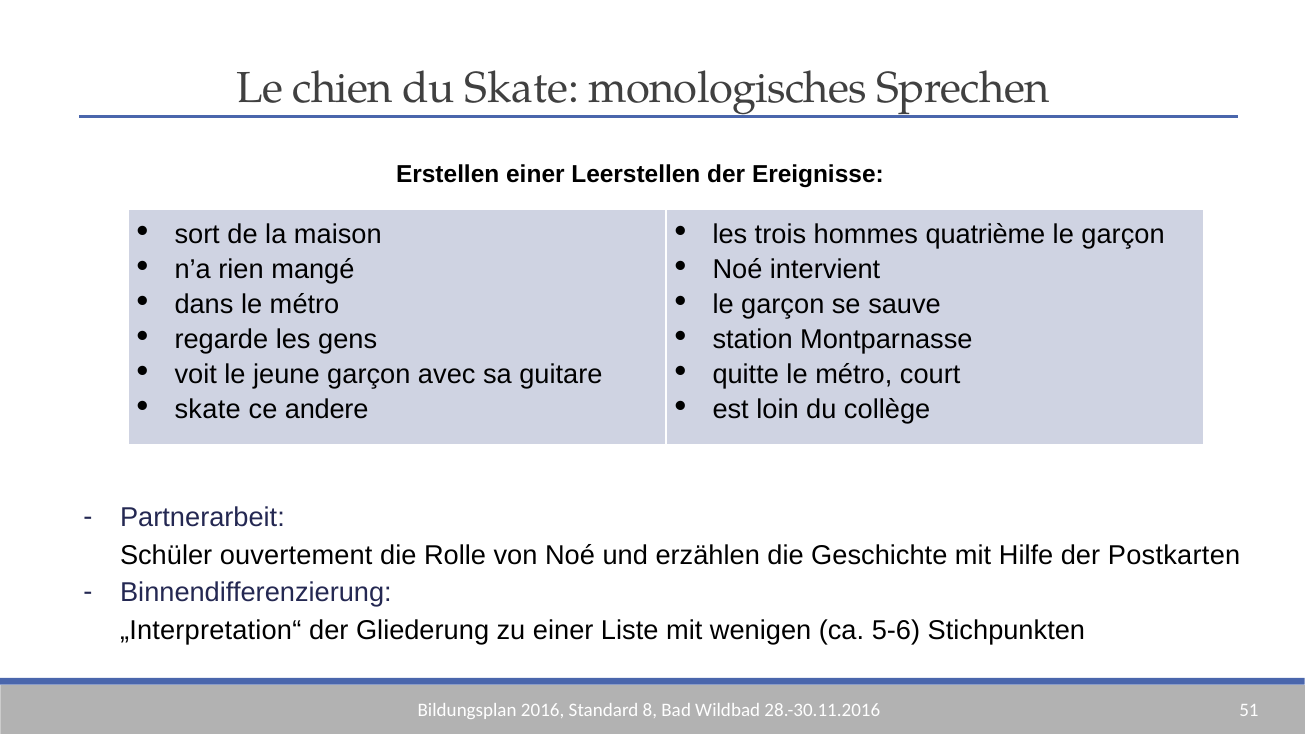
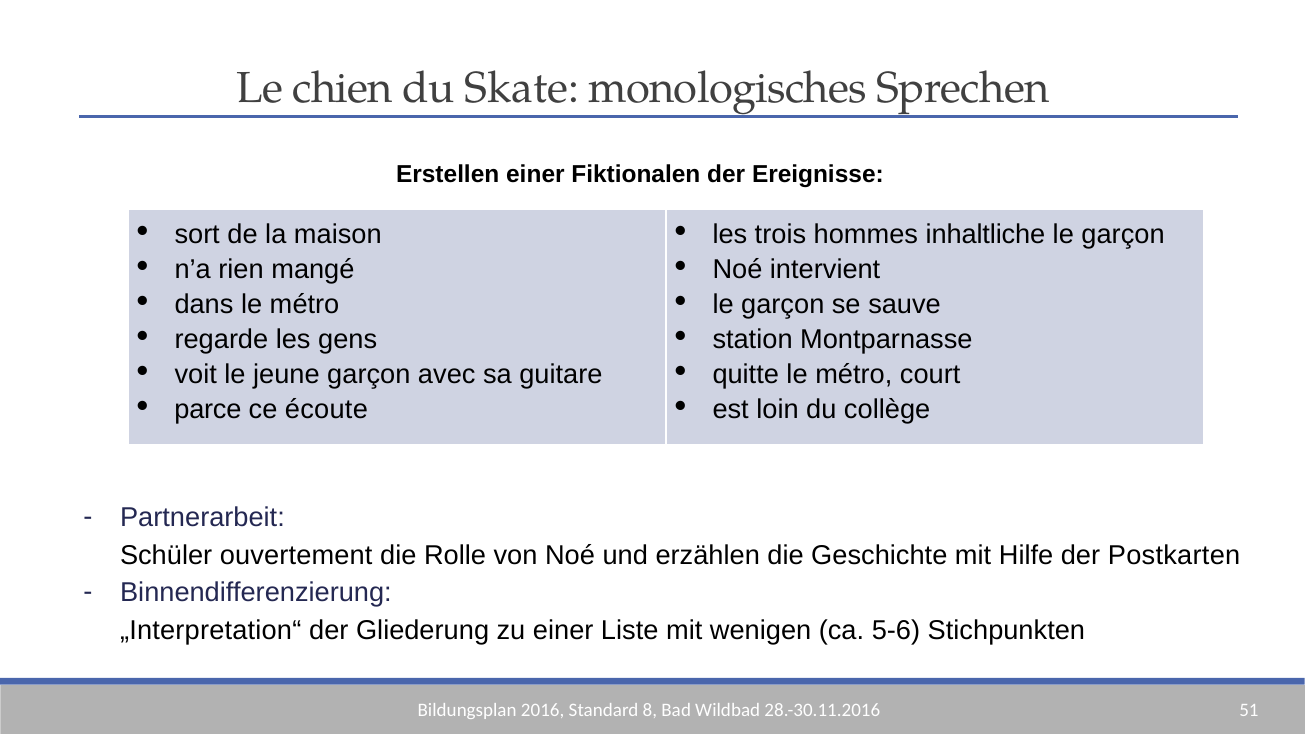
Leerstellen: Leerstellen -> Fiktionalen (636, 175)
quatrième: quatrième -> inhaltliche (985, 235)
skate: skate -> parce (208, 409)
andere: andere -> écoute (326, 409)
